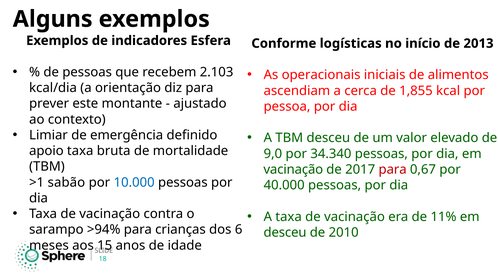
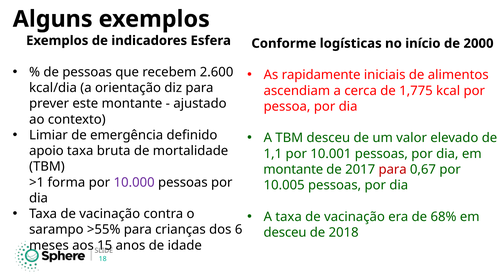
2013: 2013 -> 2000 (479, 43)
2.103: 2.103 -> 2.600 (217, 72)
operacionais: operacionais -> rapidamente (321, 75)
1,855: 1,855 -> 1,775 (416, 91)
9,0: 9,0 -> 1,1 (273, 154)
34.340: 34.340 -> 10.001 (331, 154)
vacinação: vacinação -> montante (293, 170)
sabão: sabão -> forma (66, 182)
10.000 colour: blue -> purple (134, 182)
40.000: 40.000 -> 10.005 (284, 185)
11%: 11% -> 68% (443, 217)
>94%: >94% -> >55% (104, 230)
2010: 2010 -> 2018 (344, 233)
